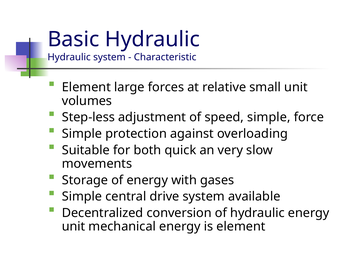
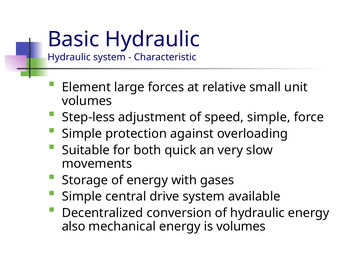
unit: unit -> also (74, 227)
is element: element -> volumes (241, 227)
